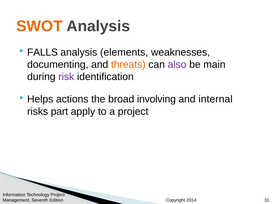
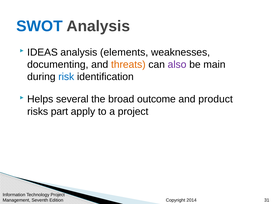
SWOT colour: orange -> blue (39, 26)
FALLS: FALLS -> IDEAS (42, 52)
risk colour: purple -> blue (66, 77)
actions: actions -> several (72, 99)
involving: involving -> outcome (156, 99)
internal: internal -> product (216, 99)
